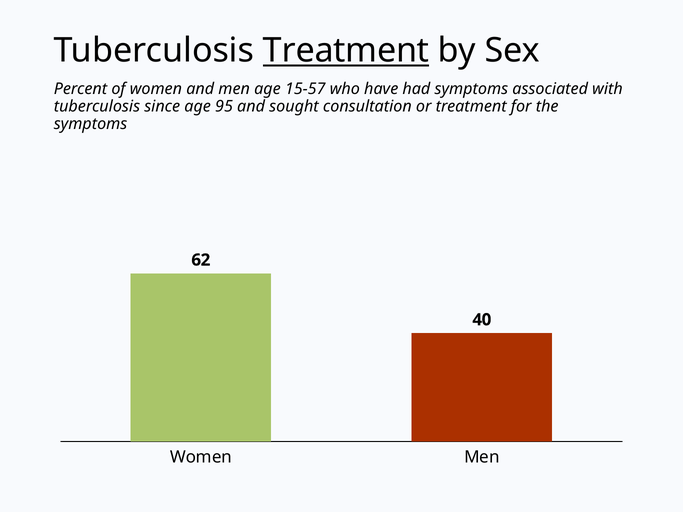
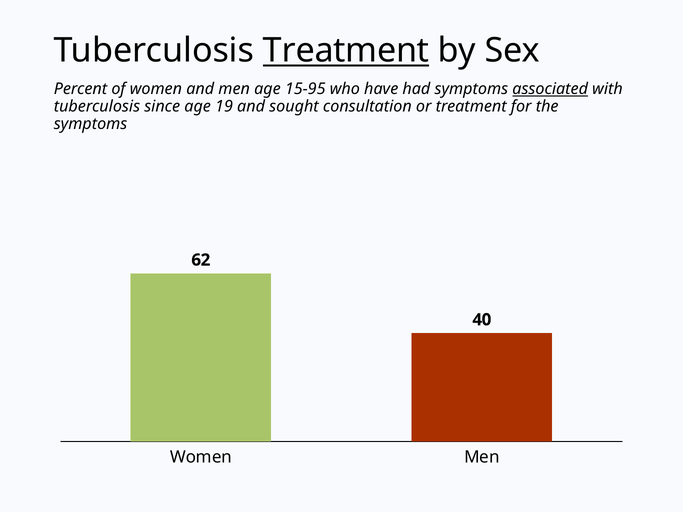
15-57: 15-57 -> 15-95 (305, 89)
associated underline: none -> present (550, 89)
95: 95 -> 19 (224, 106)
